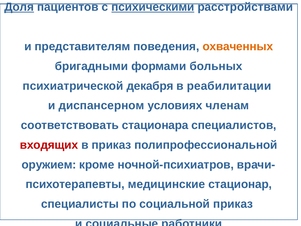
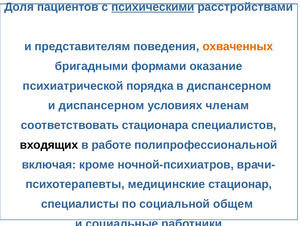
Доля underline: present -> none (19, 7)
больных: больных -> оказание (216, 66)
декабря: декабря -> порядка (150, 86)
в реабилитации: реабилитации -> диспансерном (229, 86)
входящих colour: red -> black (49, 145)
в приказ: приказ -> работе (111, 145)
оружием: оружием -> включая (49, 164)
социальной приказ: приказ -> общем (233, 204)
